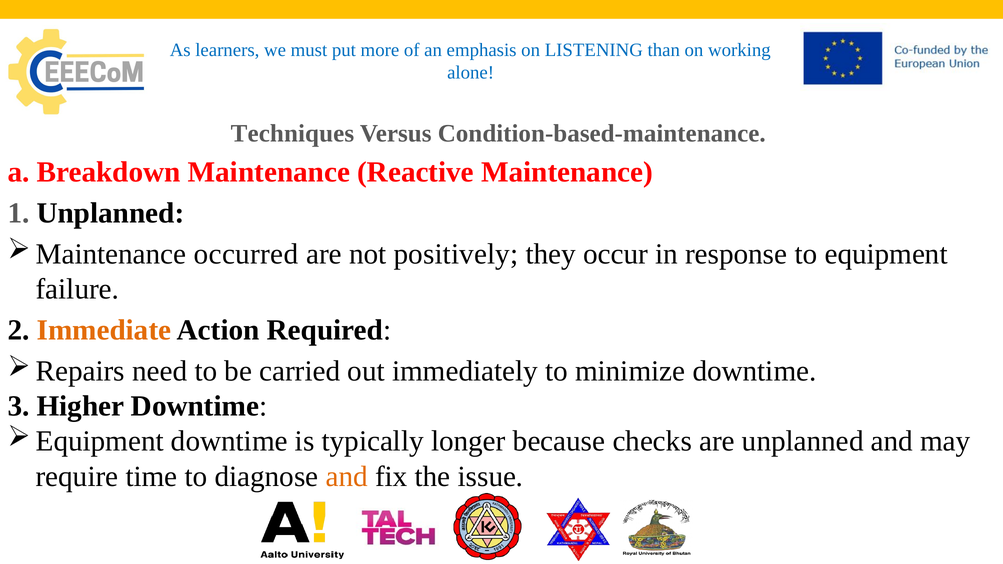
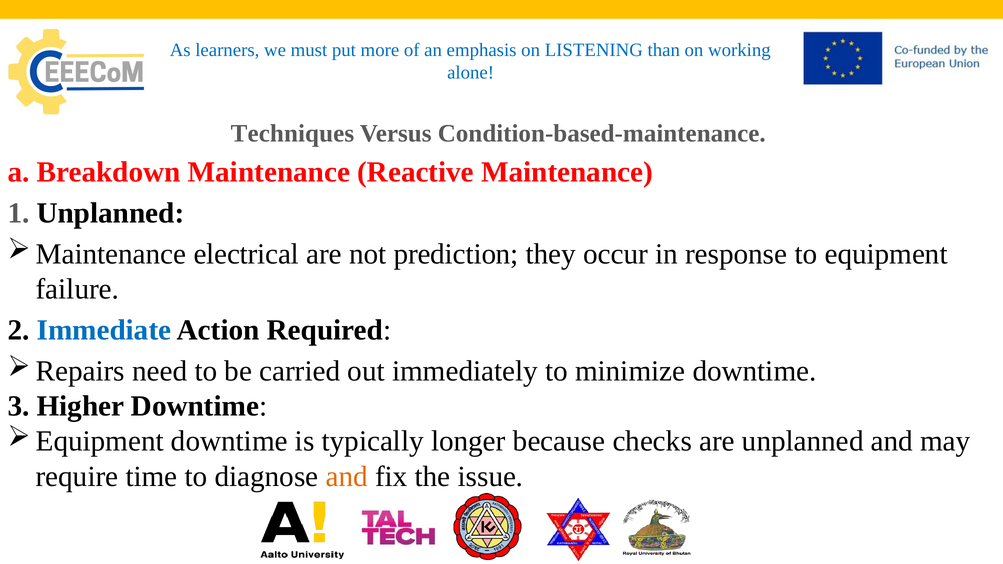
occurred: occurred -> electrical (246, 254)
positively: positively -> prediction (456, 254)
Immediate colour: orange -> blue (104, 330)
